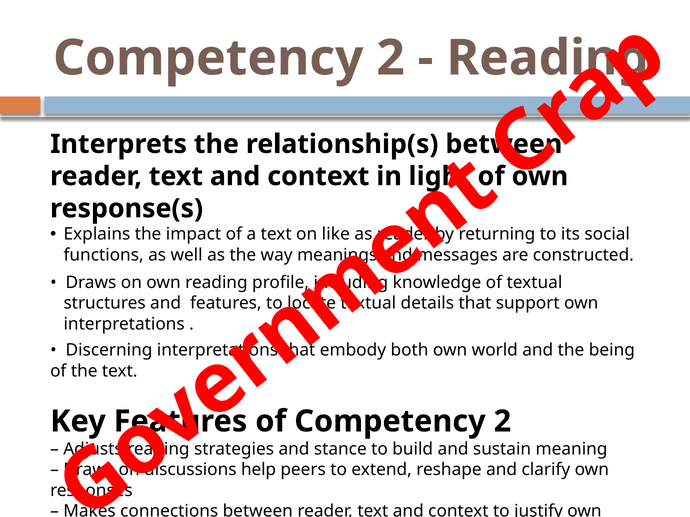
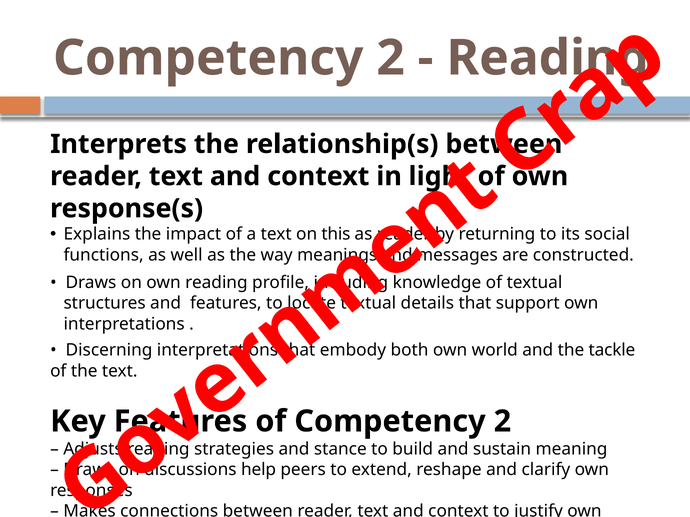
like: like -> this (336, 234)
being: being -> tackle (612, 351)
